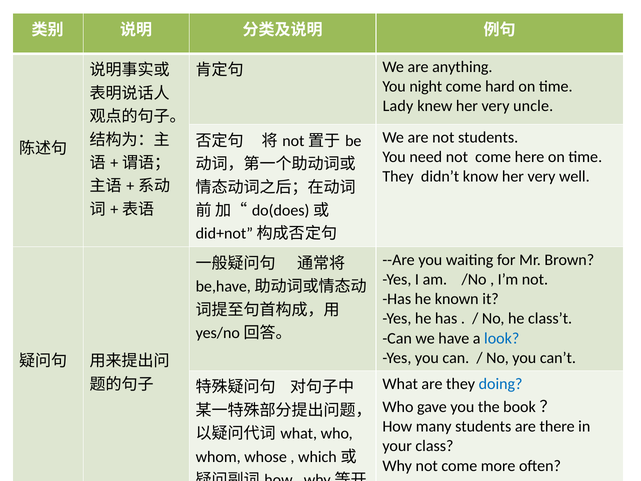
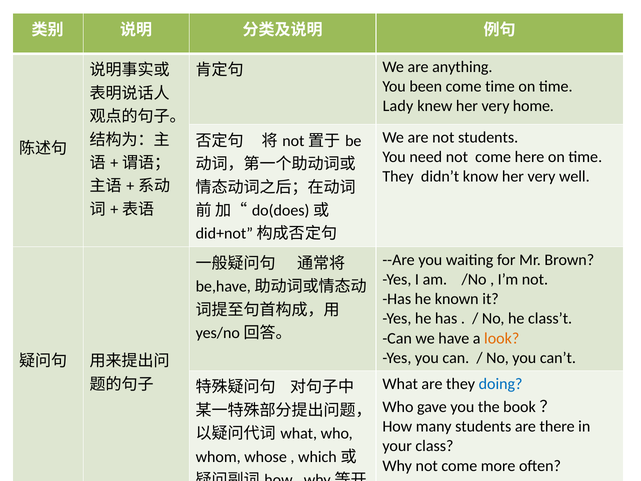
night: night -> been (426, 86)
come hard: hard -> time (500, 86)
uncle: uncle -> home (533, 106)
look colour: blue -> orange (502, 338)
